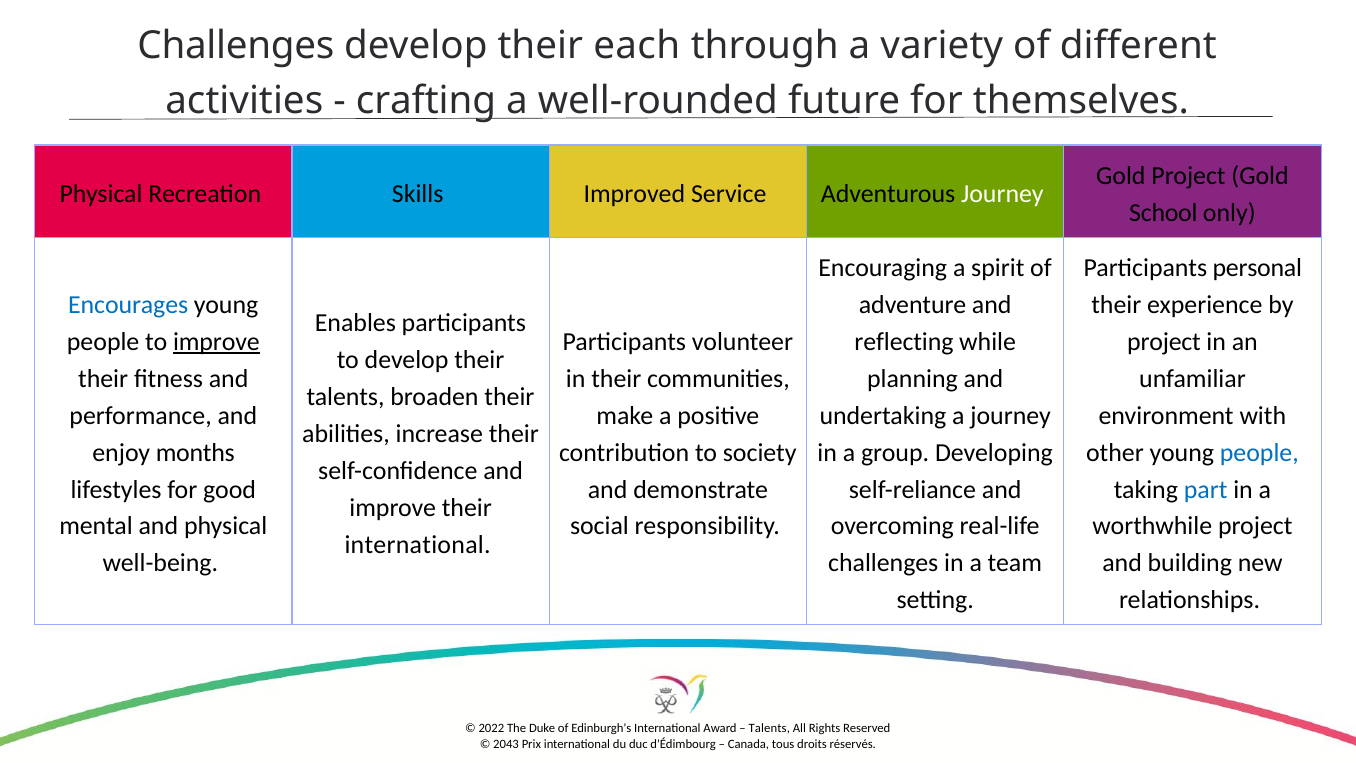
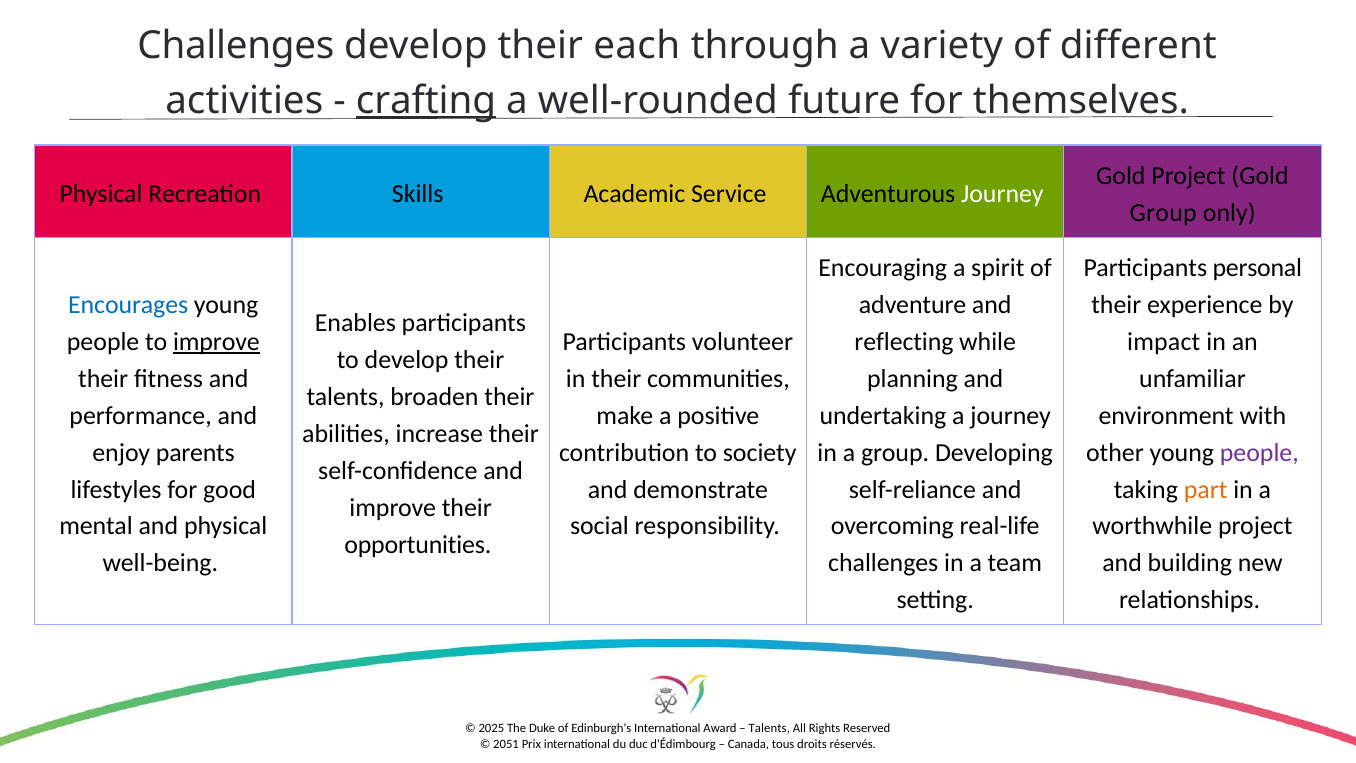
crafting underline: none -> present (426, 100)
Improved: Improved -> Academic (634, 194)
School: School -> Group (1163, 213)
project: project -> impact (1164, 342)
months: months -> parents (195, 452)
people colour: blue -> purple (1259, 452)
part colour: blue -> orange (1206, 489)
international: international -> opportunities (418, 545)
2022: 2022 -> 2025 (491, 728)
2043: 2043 -> 2051 (506, 744)
